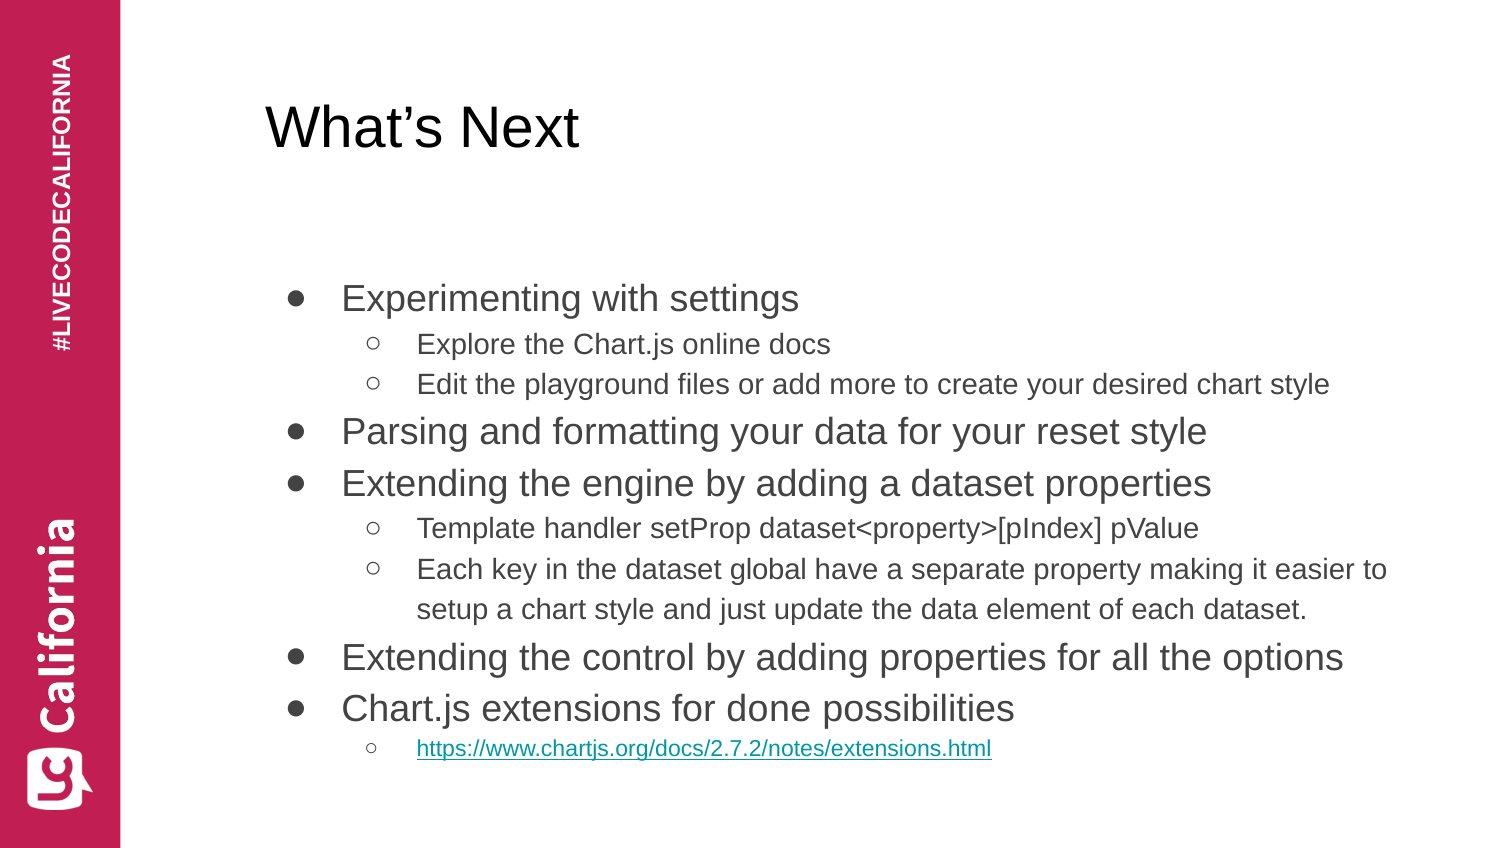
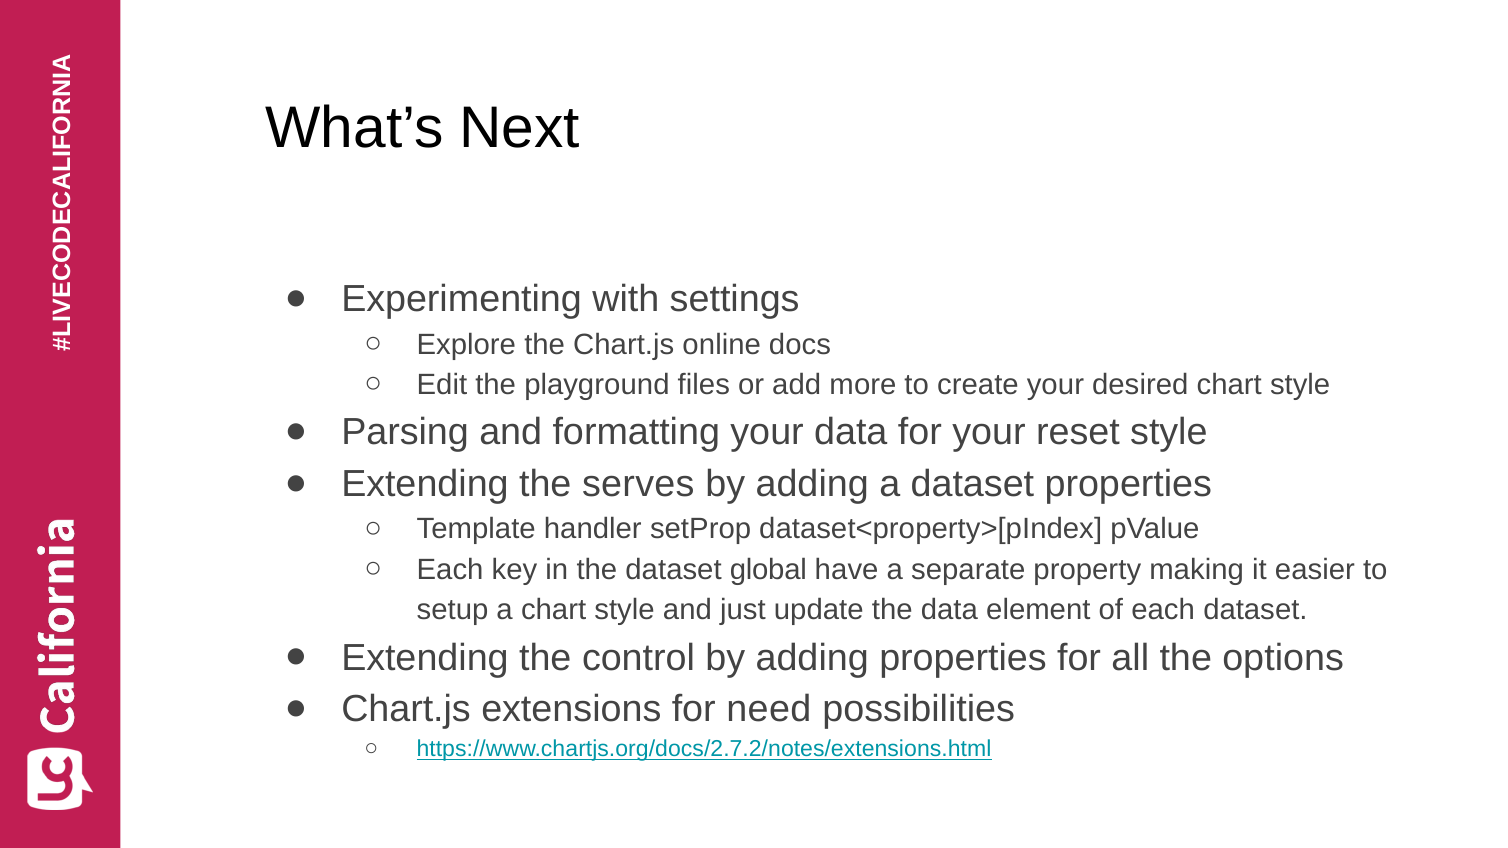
engine: engine -> serves (638, 484)
done: done -> need (769, 710)
